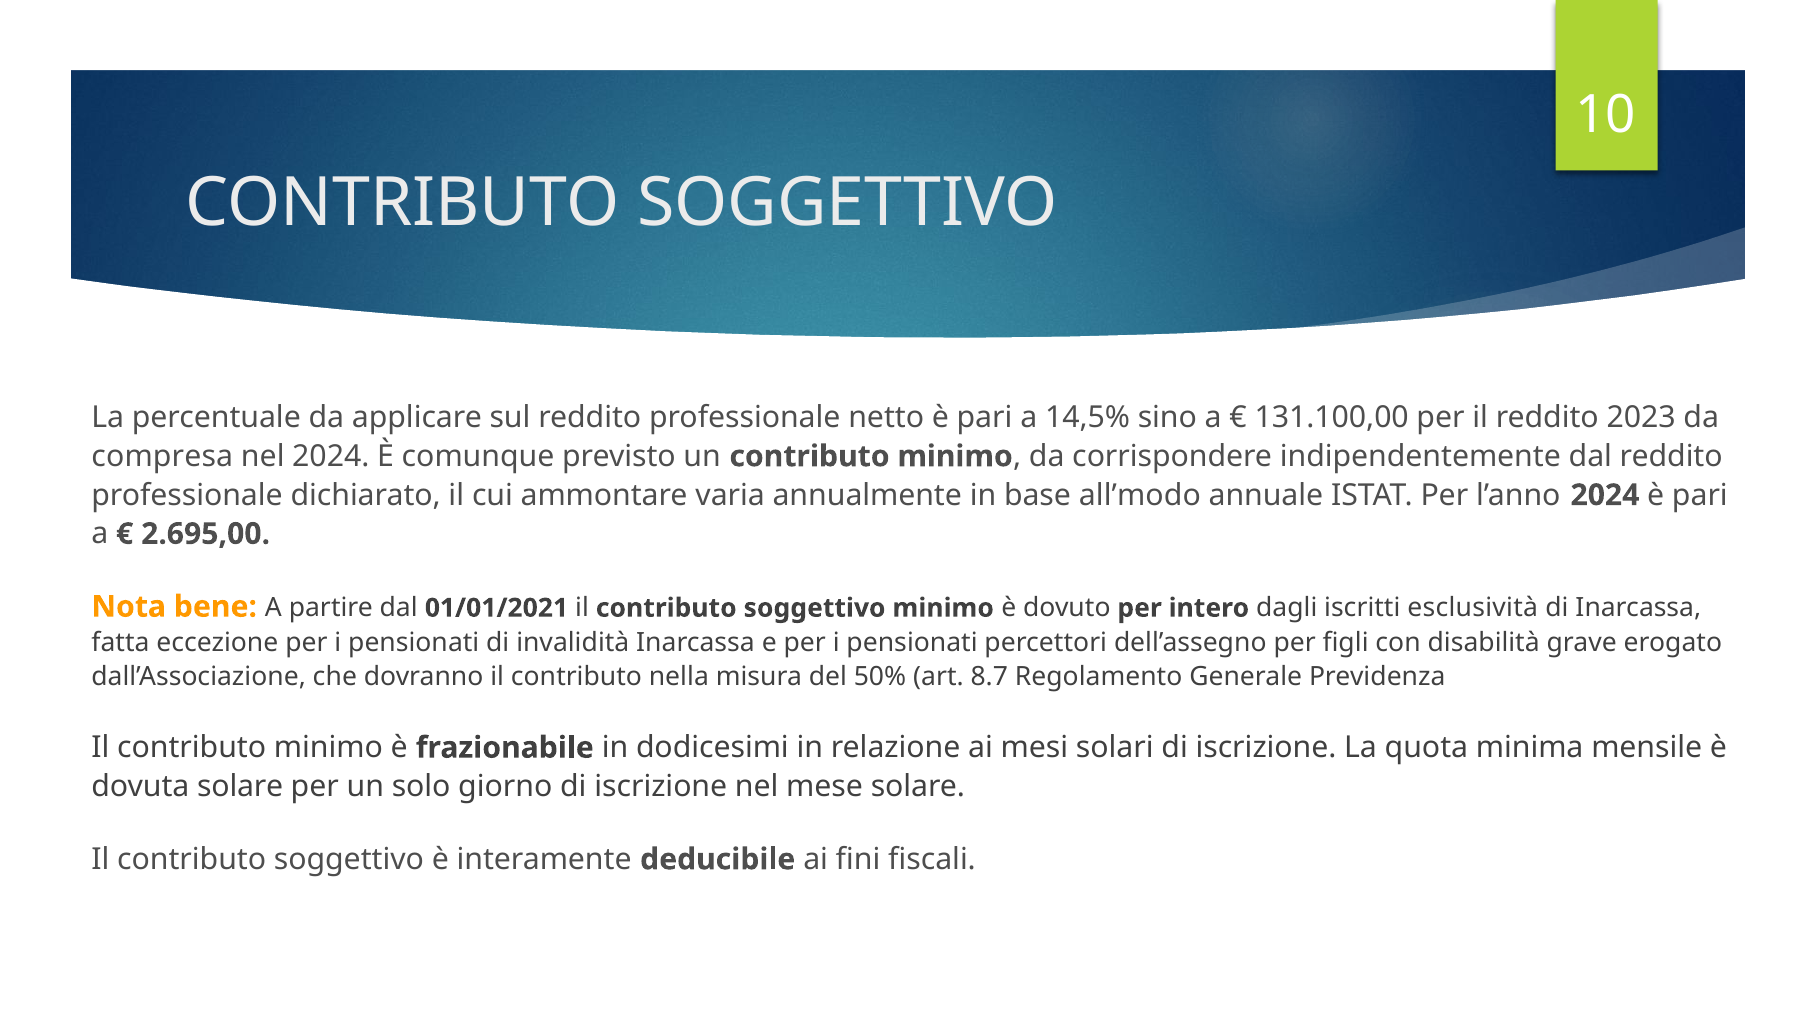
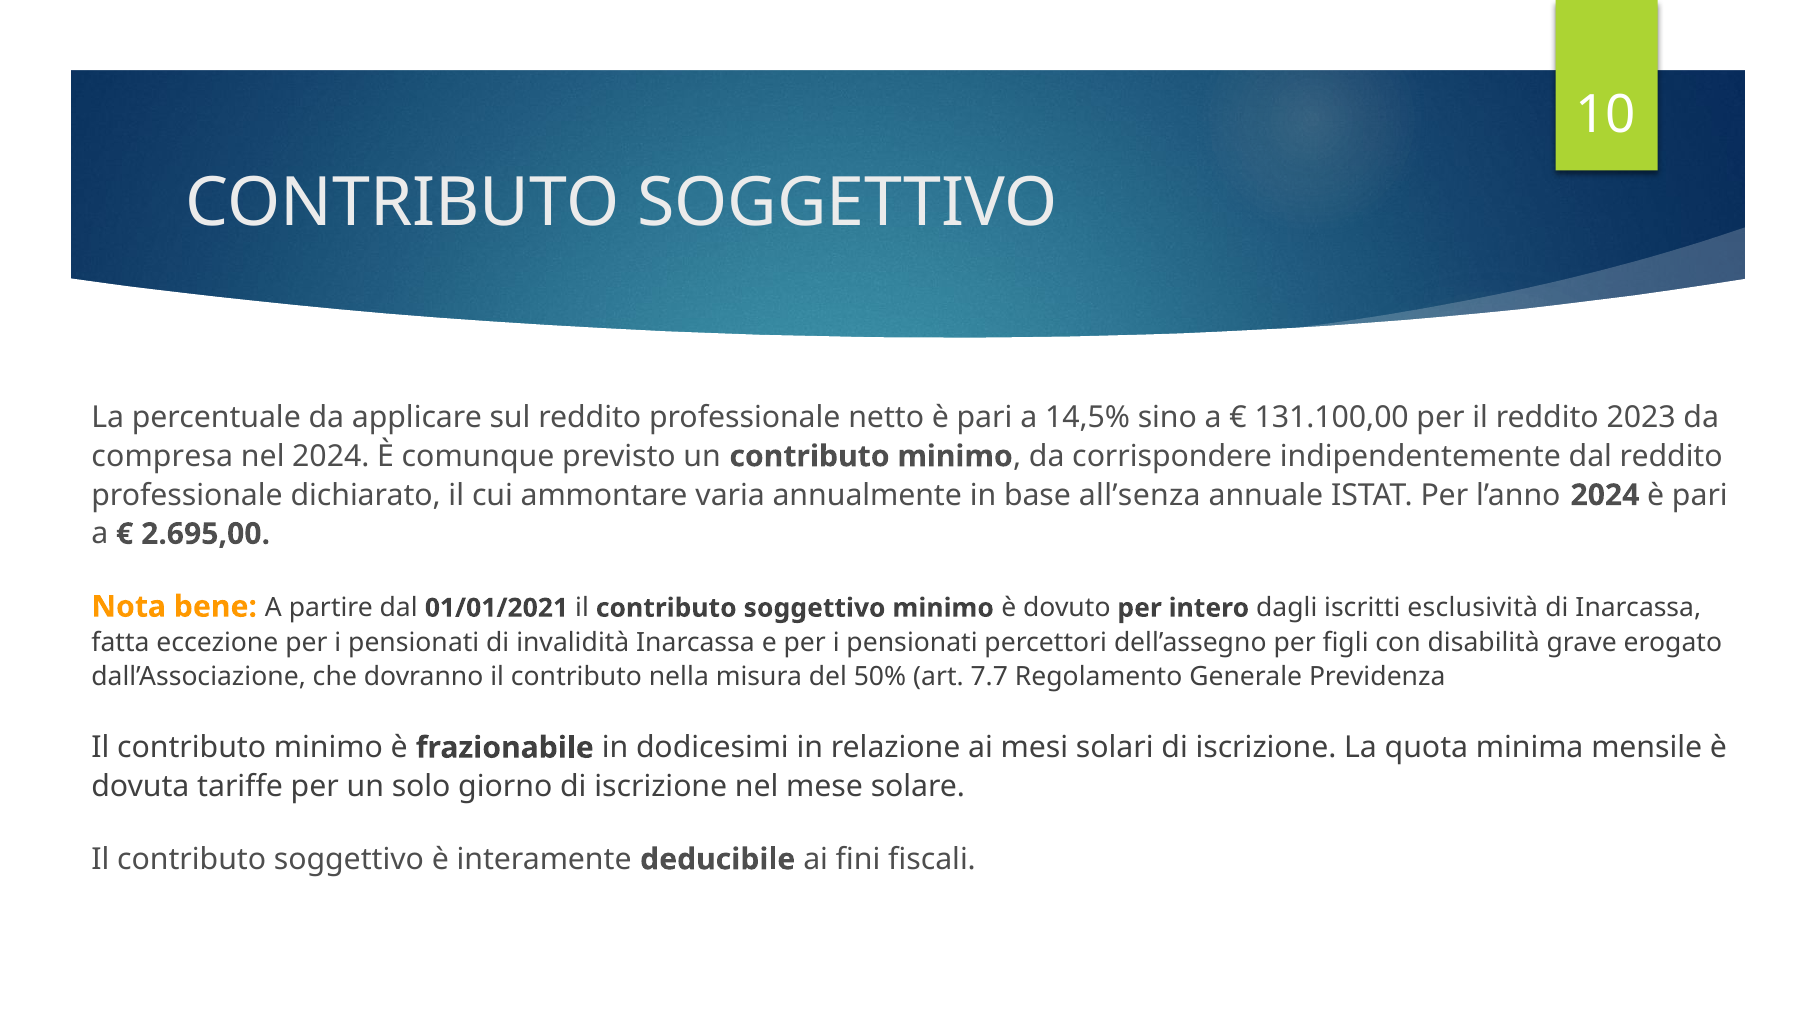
all’modo: all’modo -> all’senza (1140, 495)
8.7: 8.7 -> 7.7 (989, 677)
dovuta solare: solare -> tariffe (240, 787)
